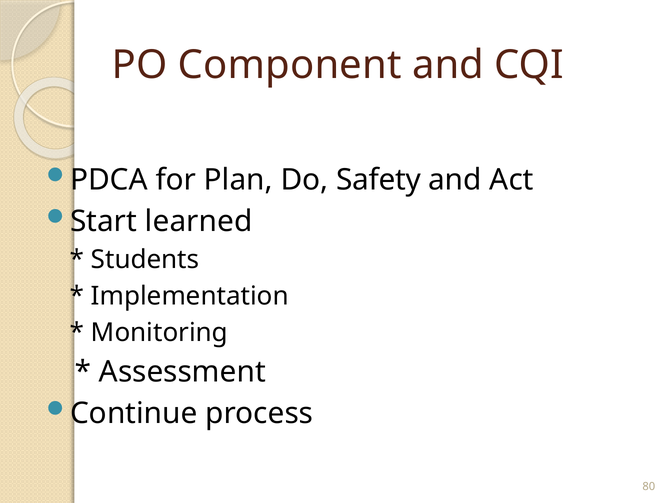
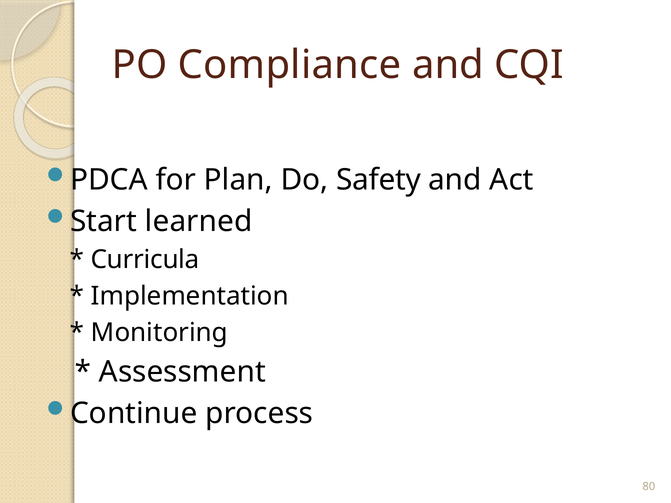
Component: Component -> Compliance (290, 65)
Students: Students -> Curricula (145, 260)
